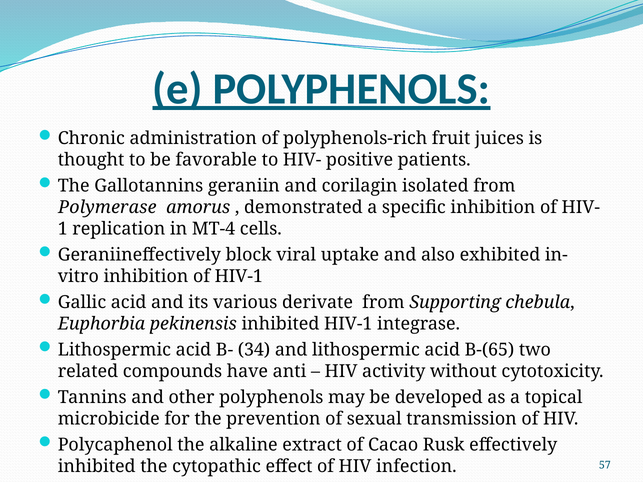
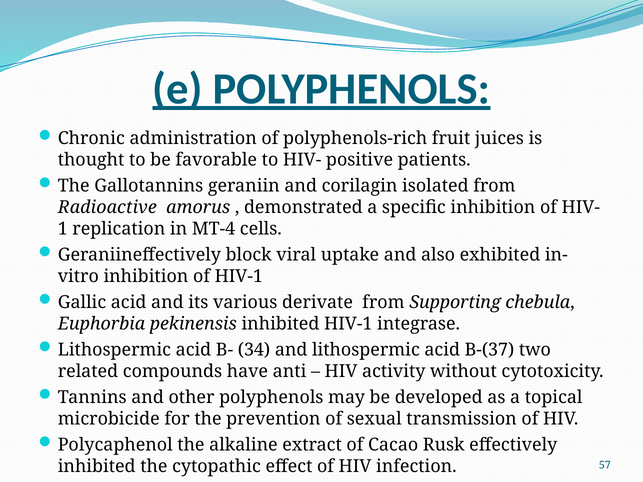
Polymerase: Polymerase -> Radioactive (107, 207)
B-(65: B-(65 -> B-(37 (489, 350)
